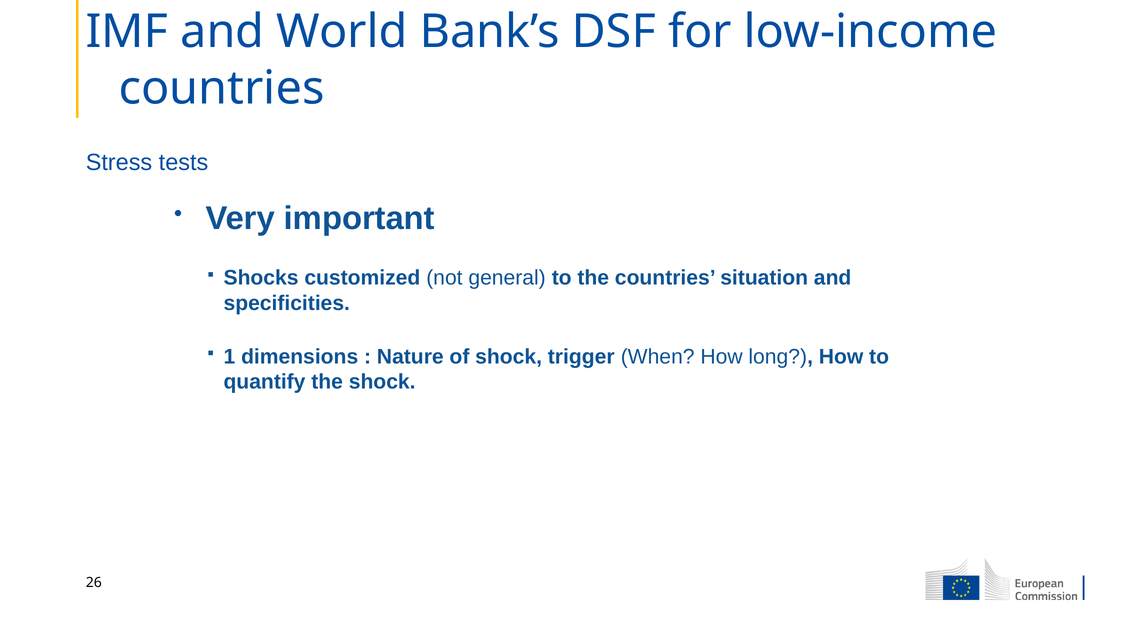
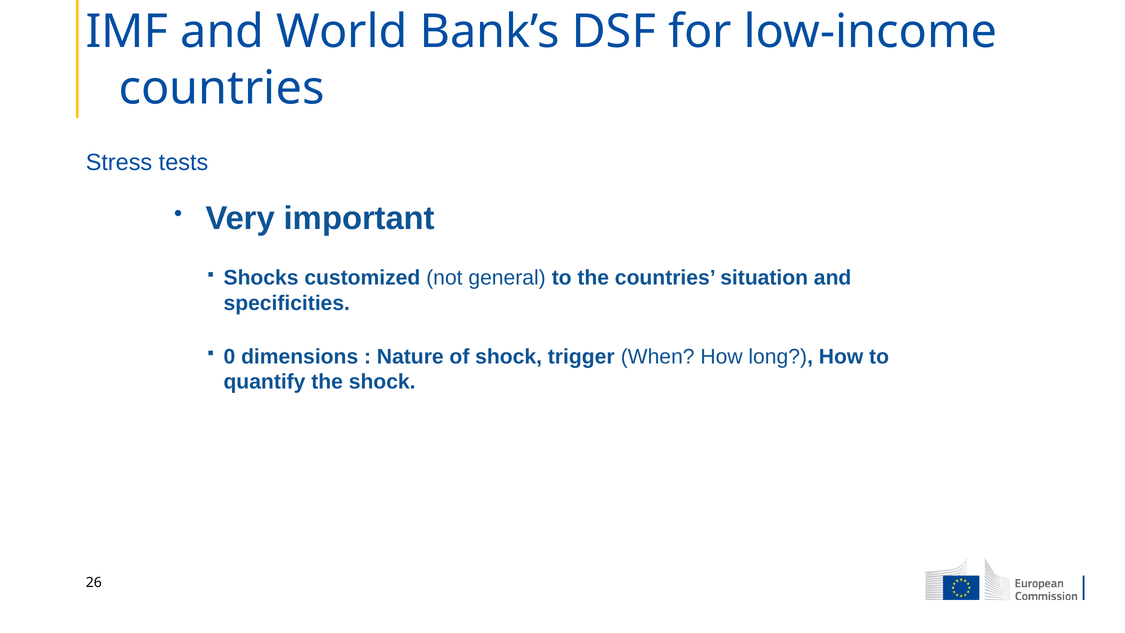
1: 1 -> 0 (229, 356)
